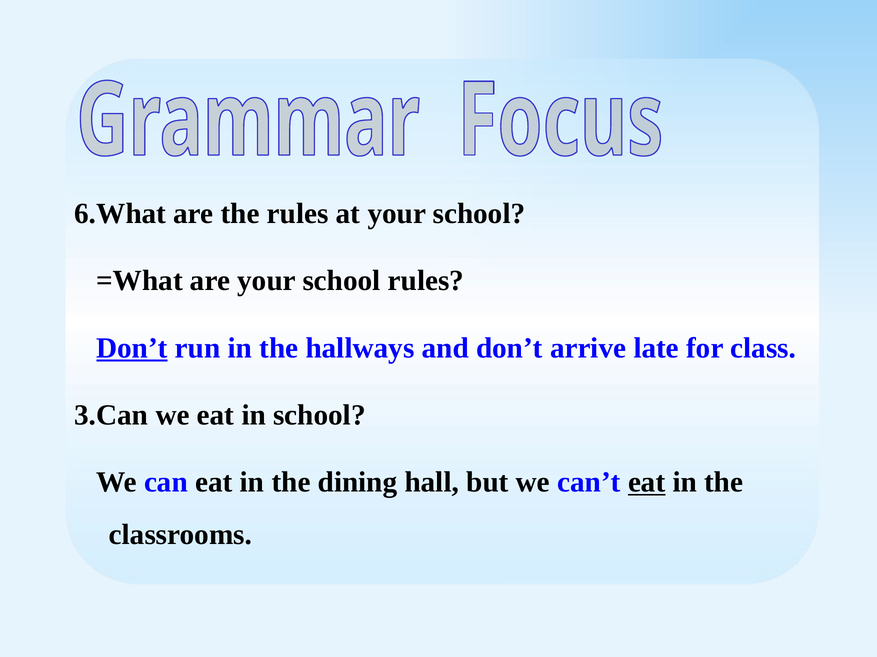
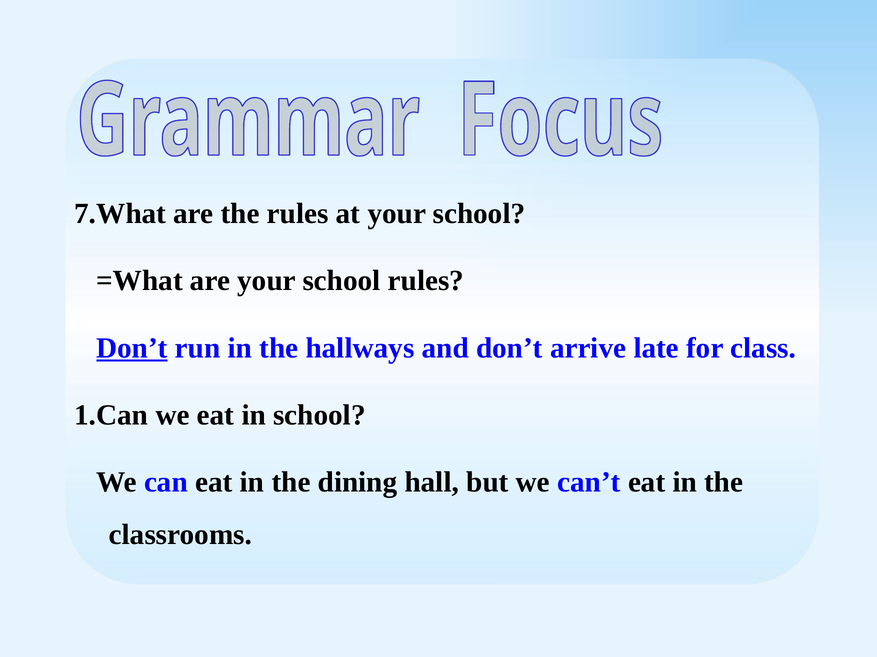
6.What: 6.What -> 7.What (120, 214)
3.Can: 3.Can -> 1.Can (111, 416)
eat underline: present -> none (647, 483)
